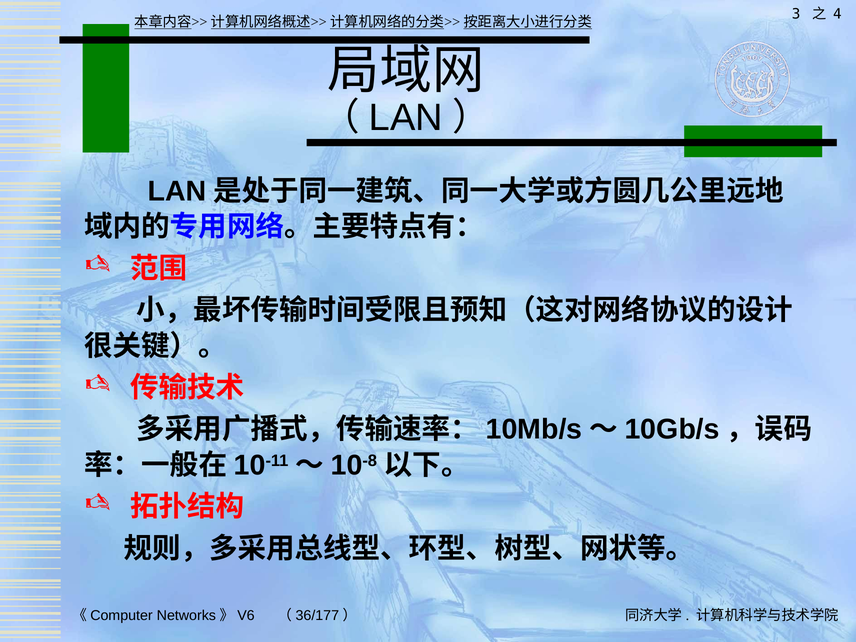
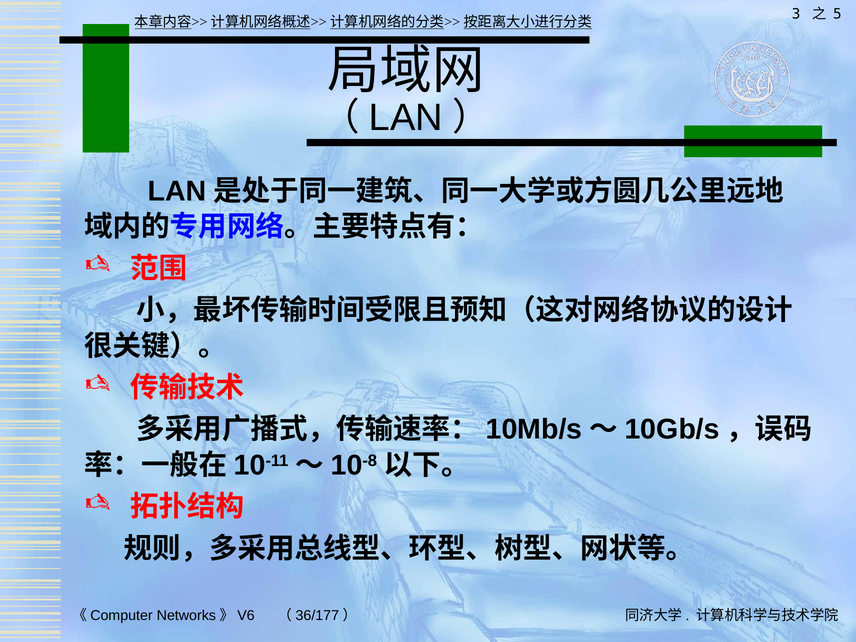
4: 4 -> 5 (837, 14)
